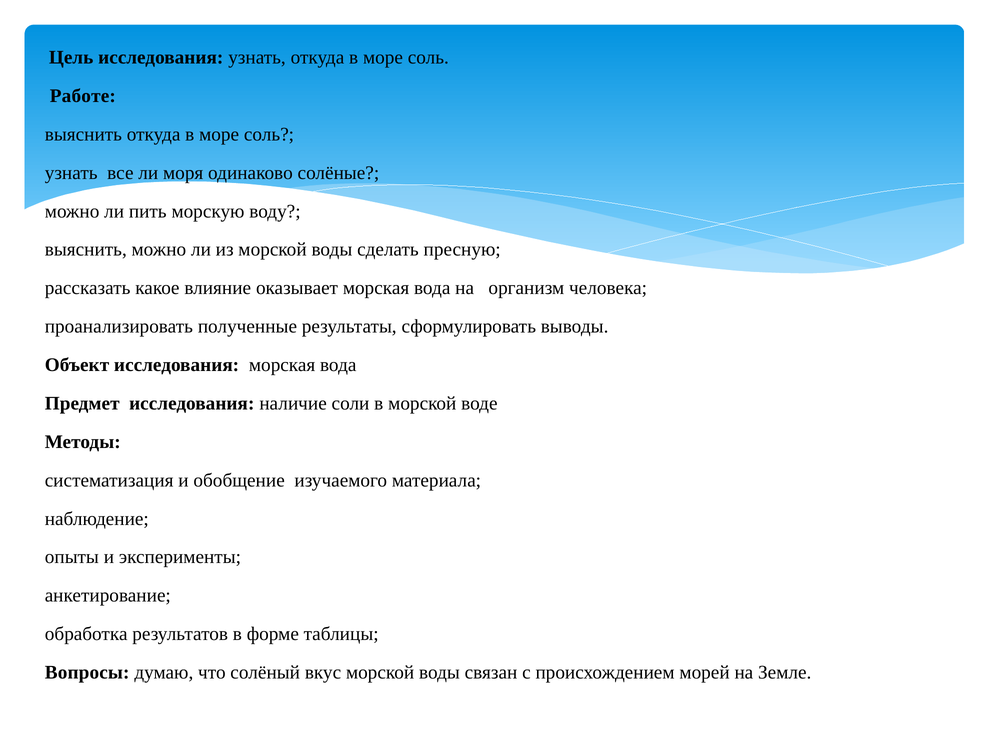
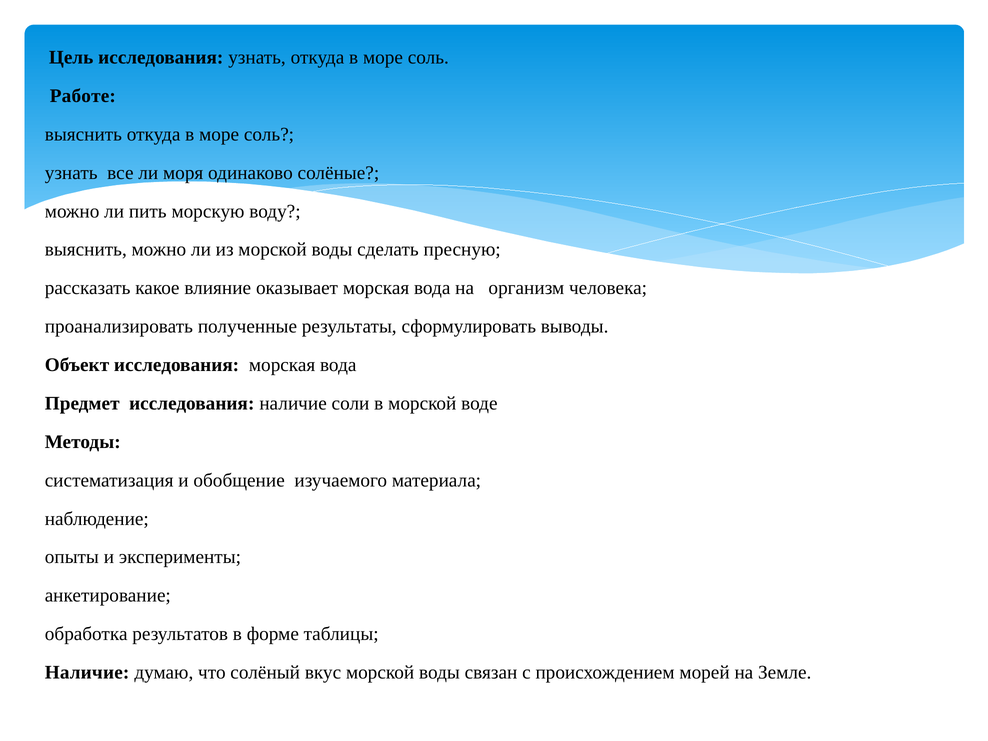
Вопросы: Вопросы -> Наличие (87, 672)
